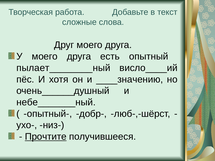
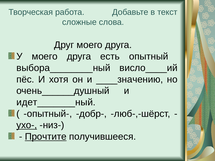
пылает________ный: пылает________ный -> выбора________ный (63, 68)
небе_______ный: небе_______ный -> идет_______ный (56, 102)
ухо- underline: none -> present (27, 125)
